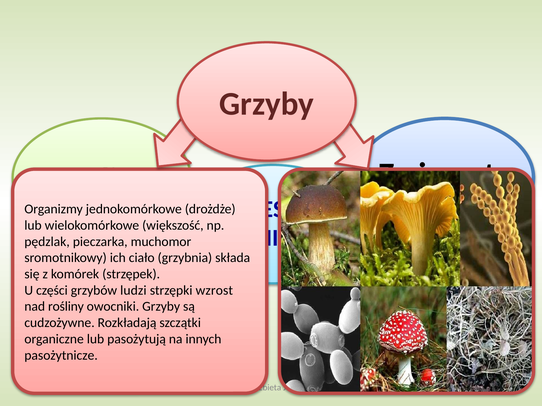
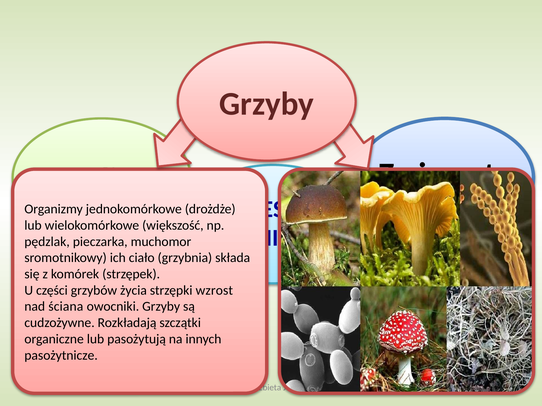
ludzi: ludzi -> życia (133, 291)
nad rośliny: rośliny -> ściana (66, 307)
